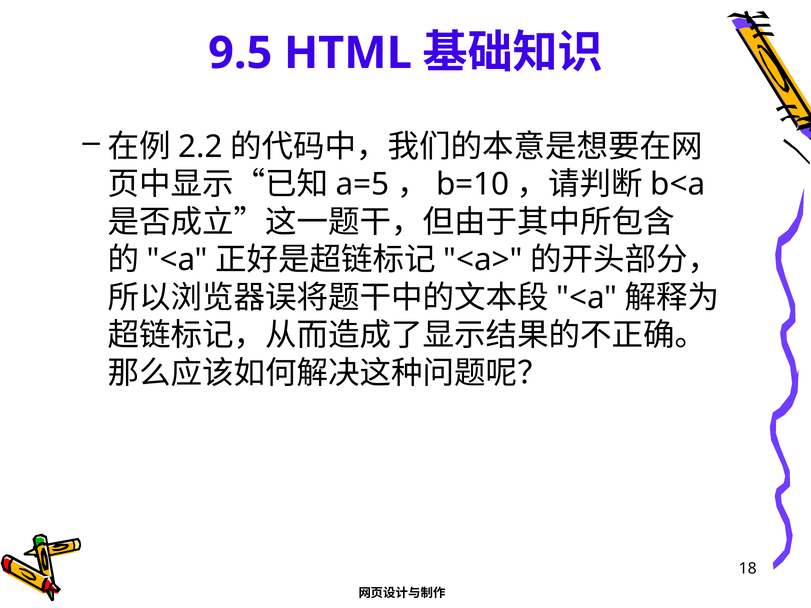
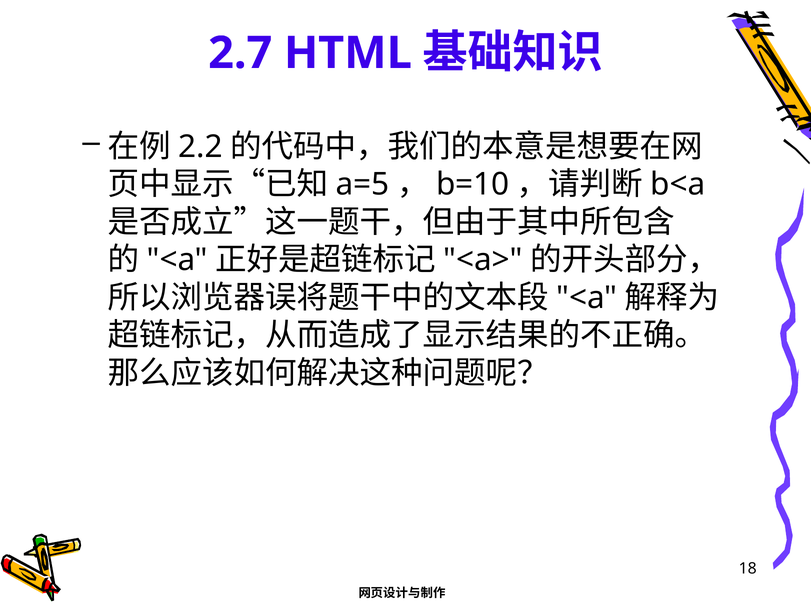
9.5: 9.5 -> 2.7 (240, 53)
